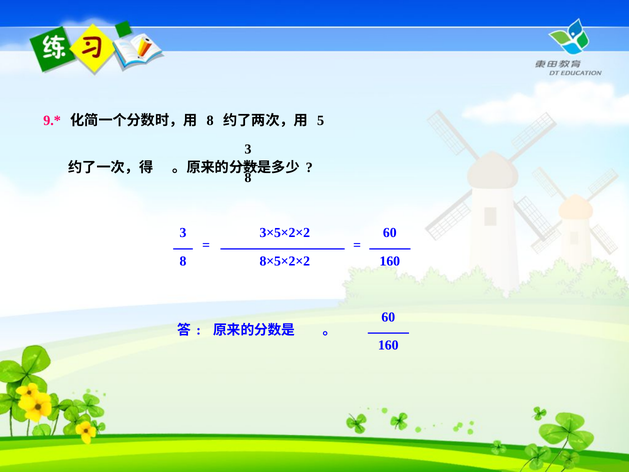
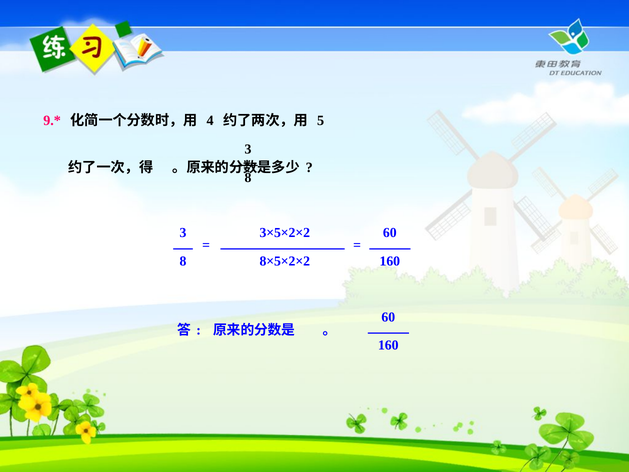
8: 8 -> 4 (210, 120)
